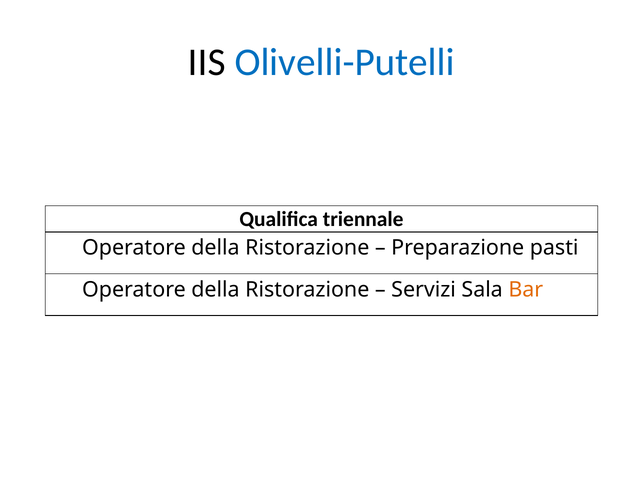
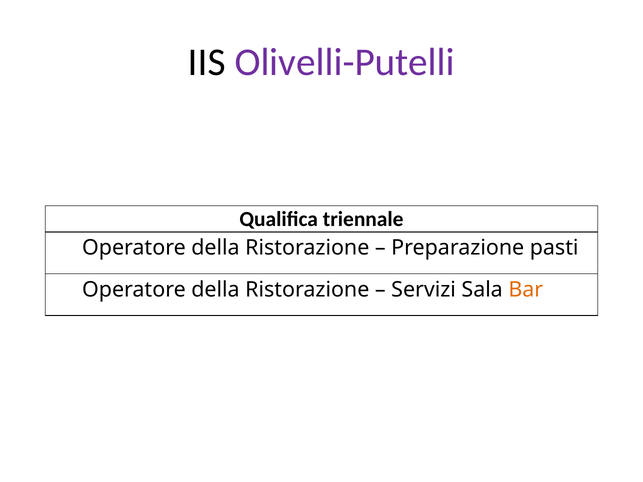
Olivelli-Putelli colour: blue -> purple (345, 62)
